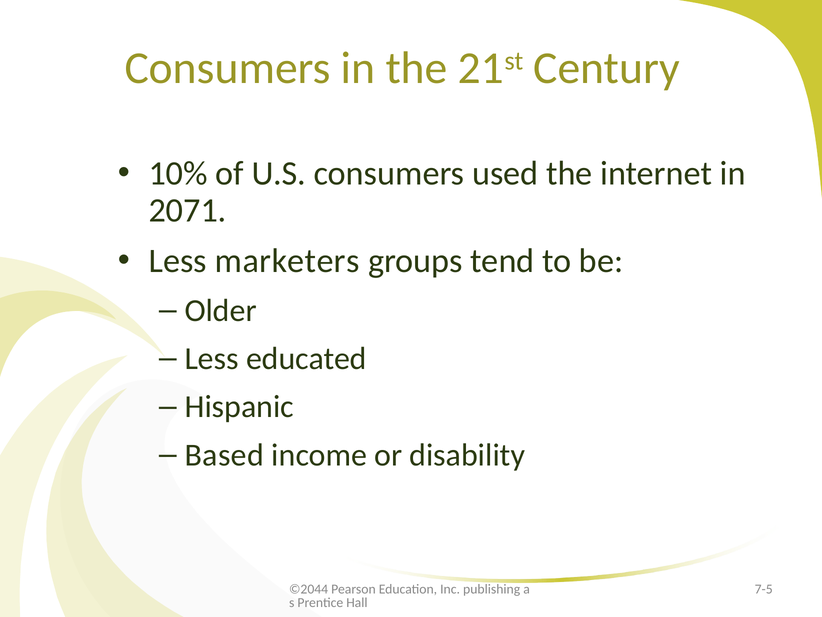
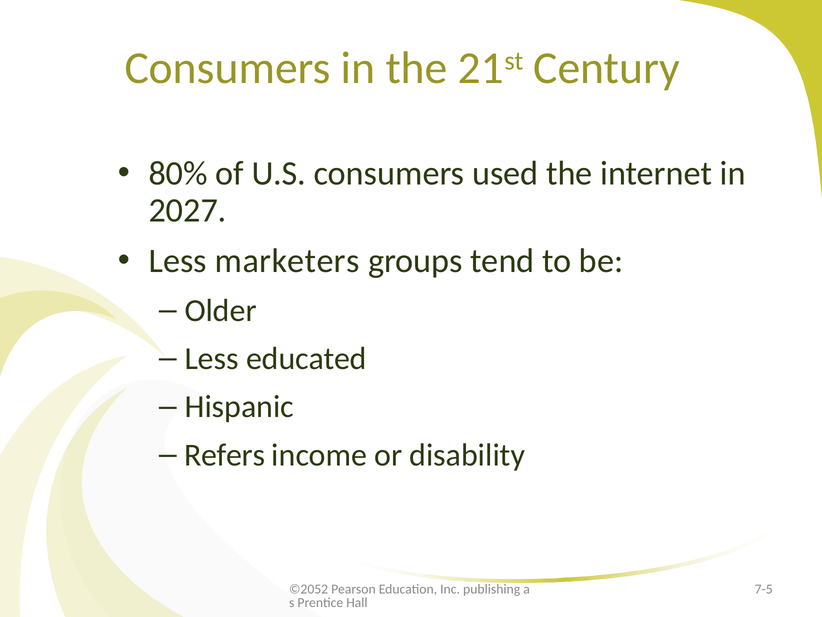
10%: 10% -> 80% (178, 173)
2071: 2071 -> 2027 (188, 210)
Based: Based -> Refers (225, 455)
©2044: ©2044 -> ©2052 (309, 589)
